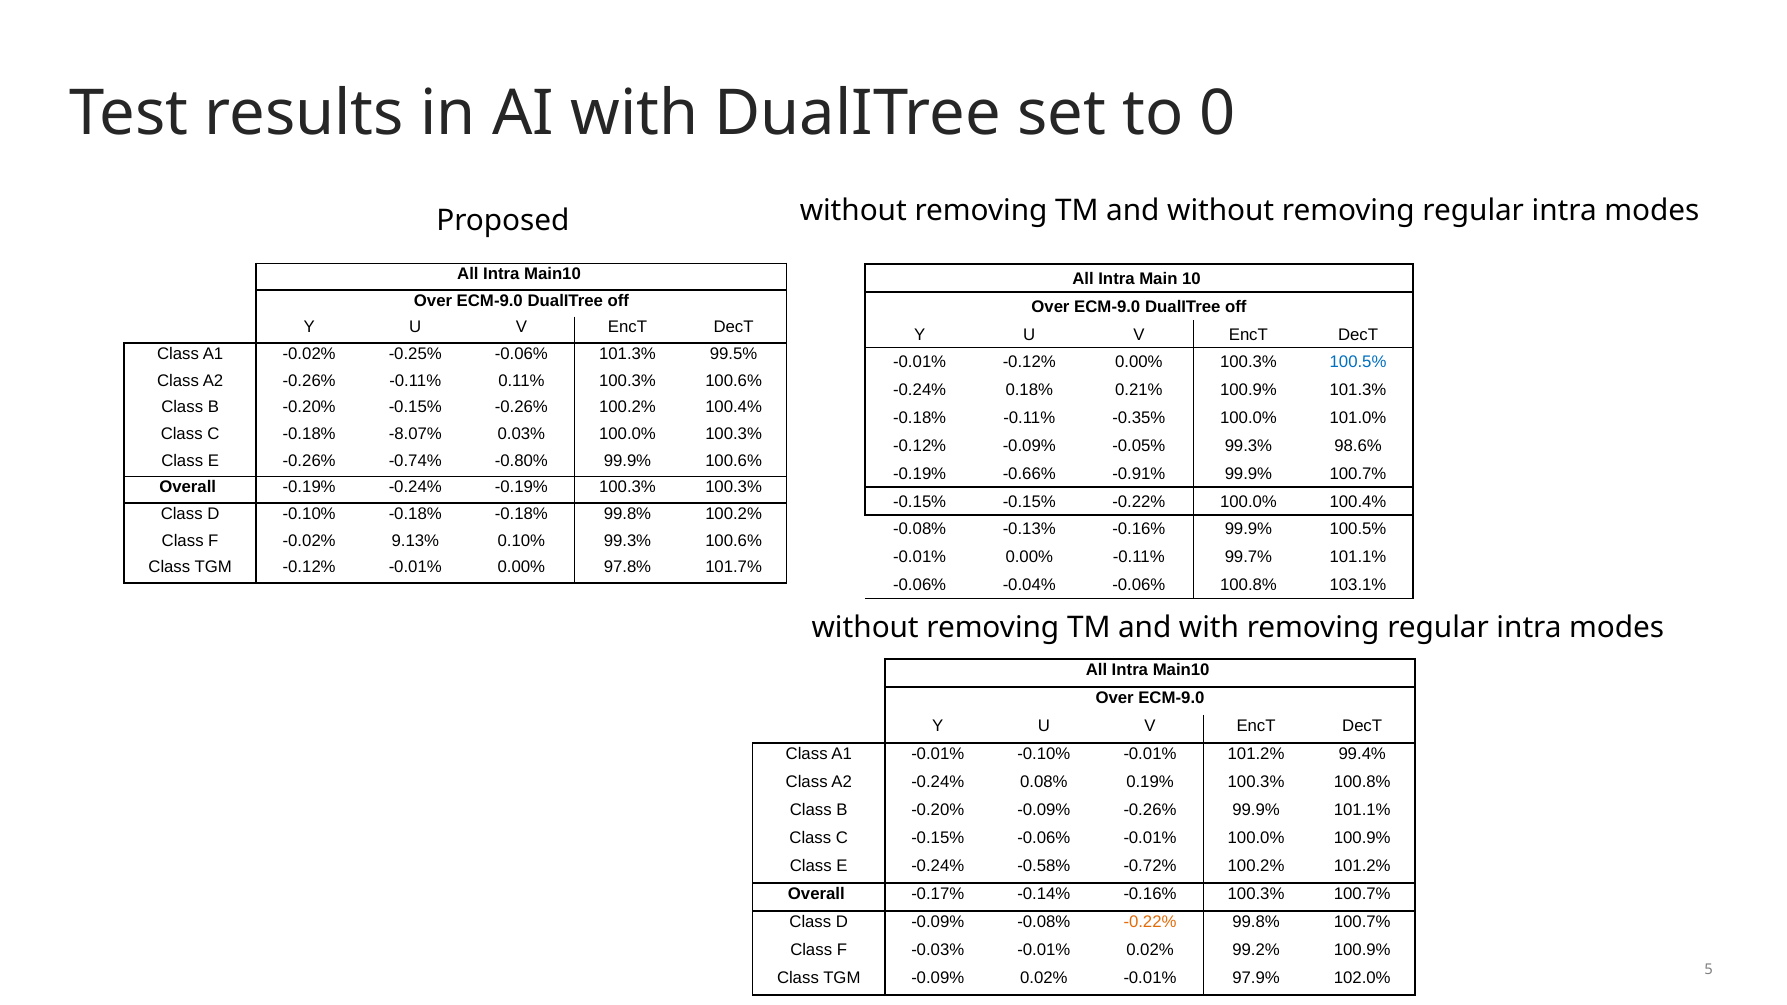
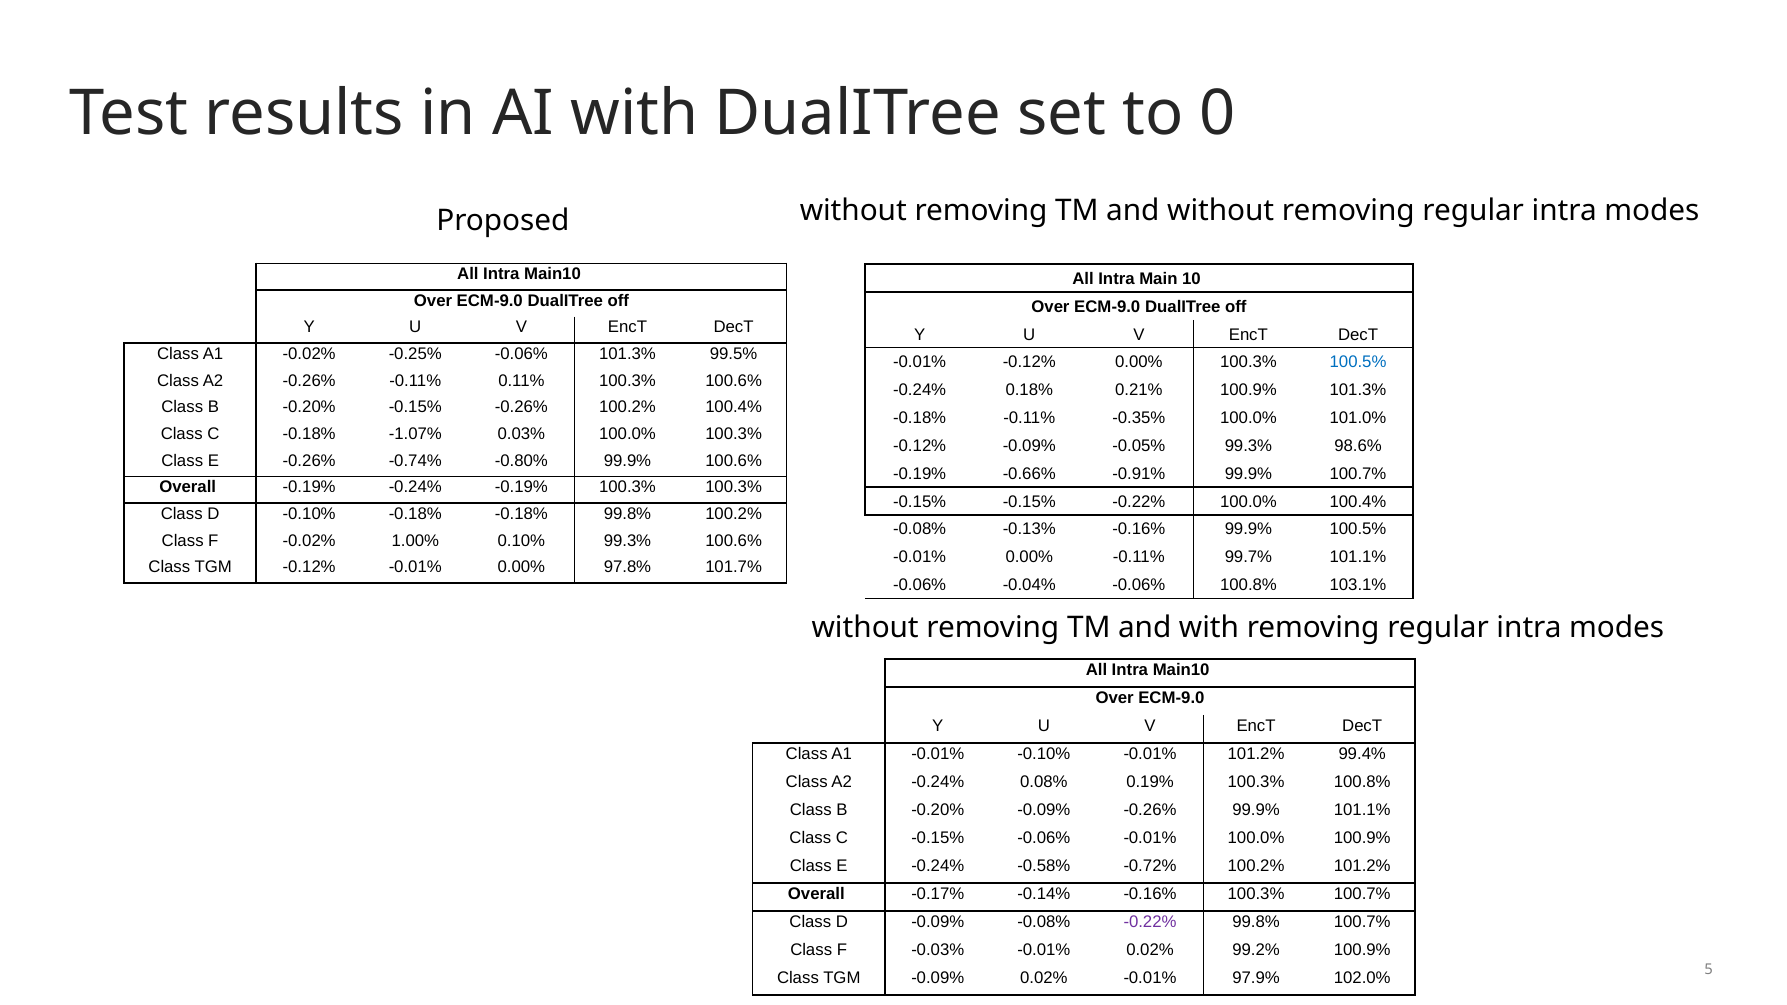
-8.07%: -8.07% -> -1.07% (415, 434)
9.13%: 9.13% -> 1.00% (415, 541)
-0.22% colour: orange -> purple (1150, 922)
